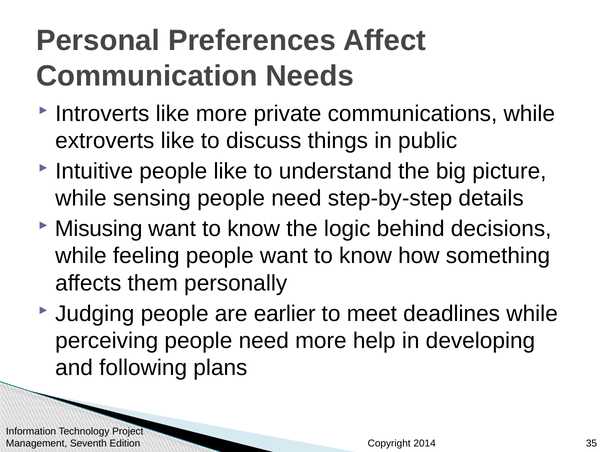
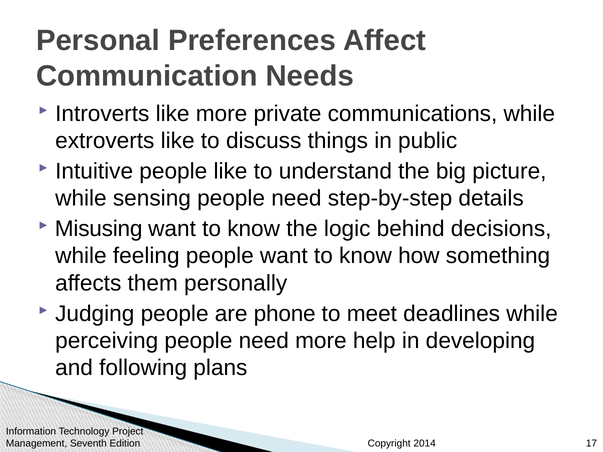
earlier: earlier -> phone (285, 314)
35: 35 -> 17 (591, 444)
